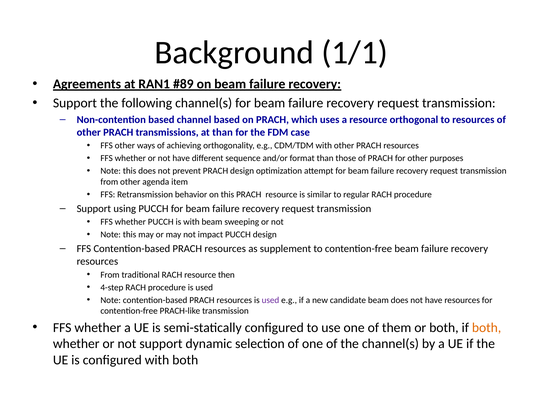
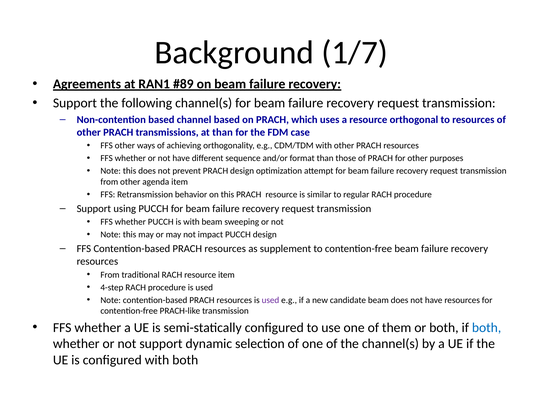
1/1: 1/1 -> 1/7 (355, 53)
resource then: then -> item (226, 275)
both colour: orange -> blue (487, 328)
